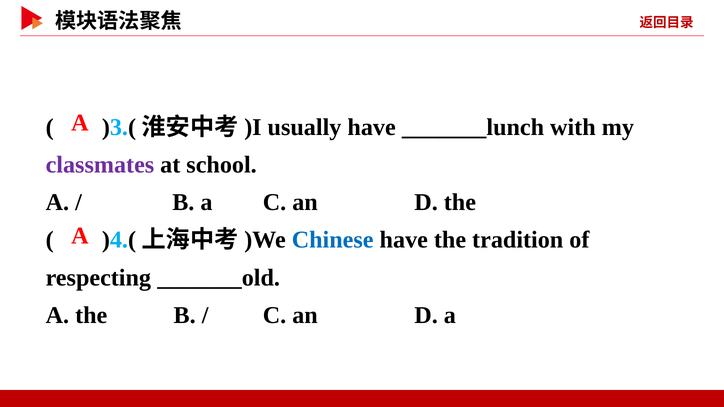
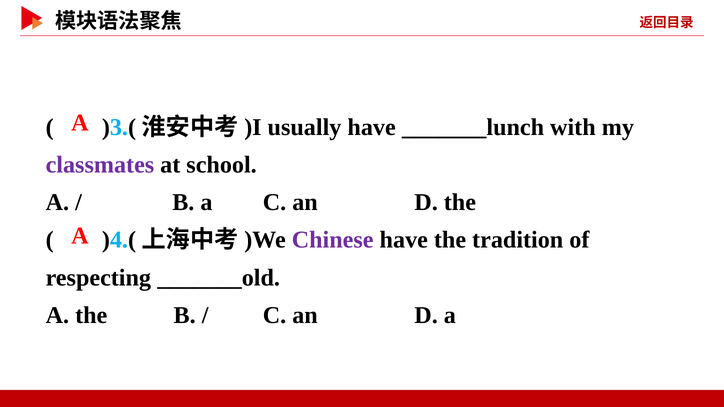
Chinese colour: blue -> purple (333, 240)
